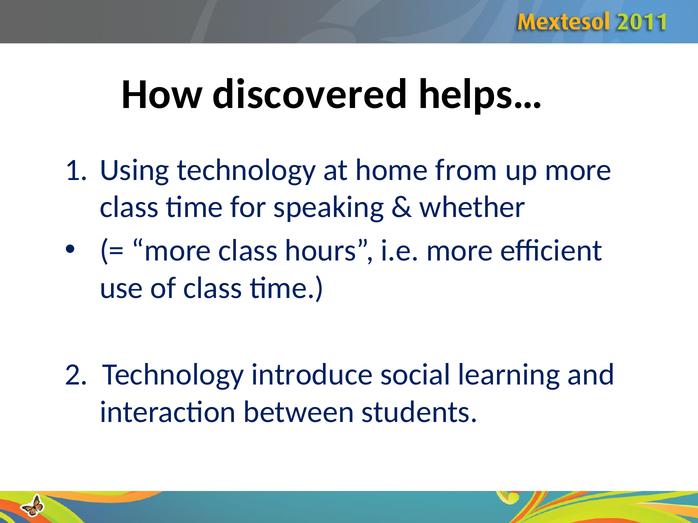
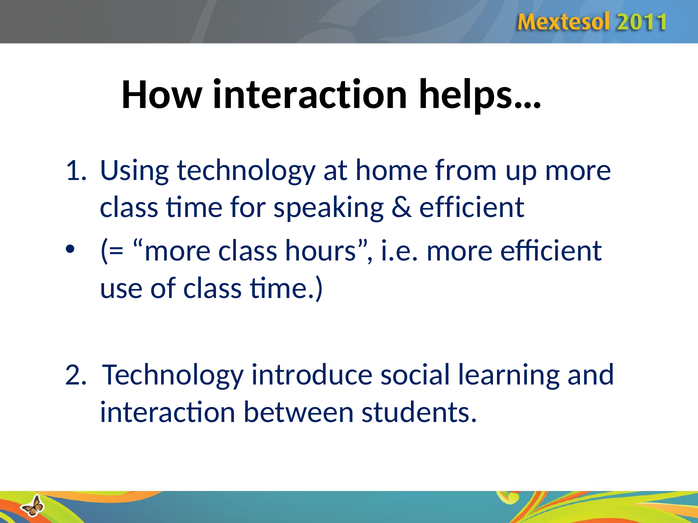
How discovered: discovered -> interaction (310, 94)
whether: whether -> efficient (472, 207)
